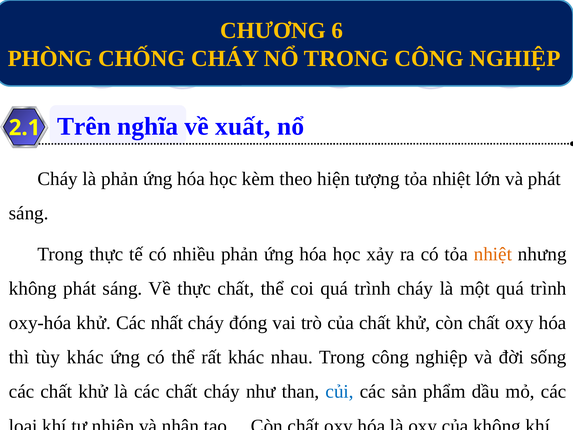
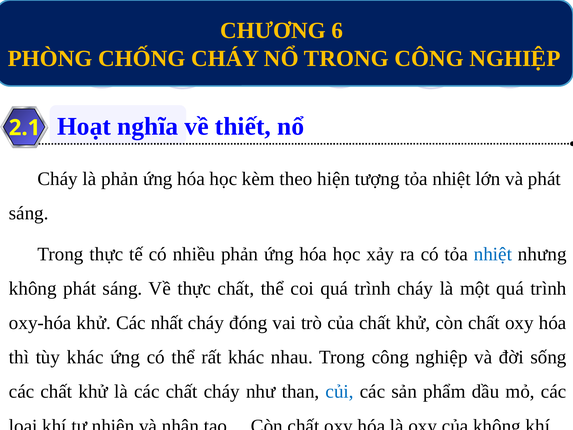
Trên: Trên -> Hoạt (84, 126)
xuất: xuất -> thiết (243, 126)
nhiệt colour: orange -> blue (493, 254)
